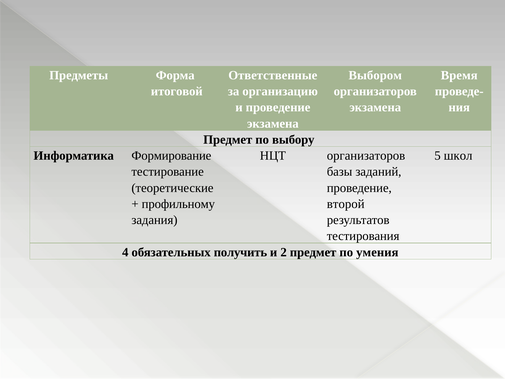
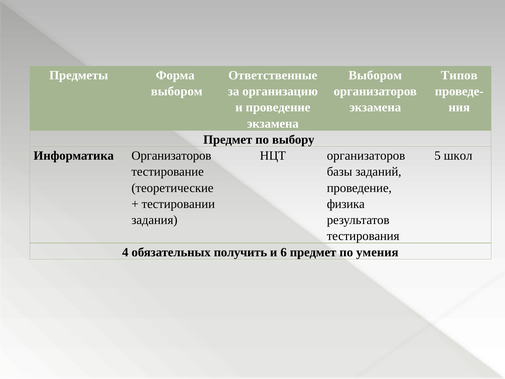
Время: Время -> Типов (459, 75)
итоговой: итоговой -> выбором (177, 91)
Информатика Формирование: Формирование -> Организаторов (171, 156)
профильному: профильному -> тестировании (178, 204)
второй: второй -> физика (346, 204)
2: 2 -> 6 (284, 252)
